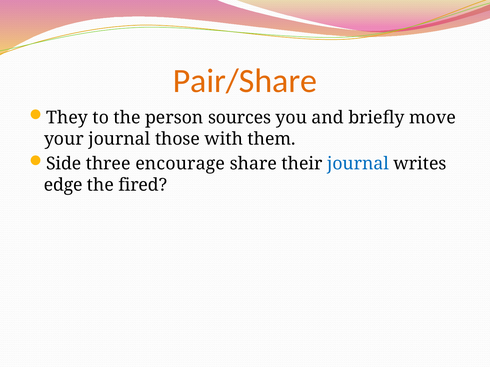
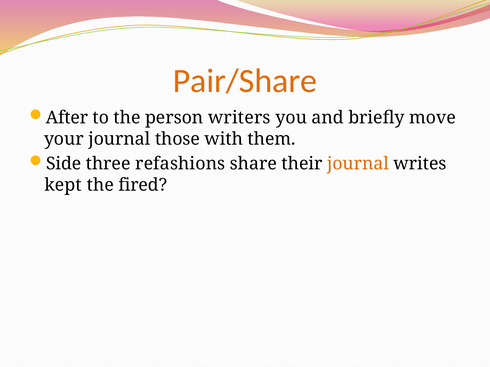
They: They -> After (67, 118)
sources: sources -> writers (239, 118)
encourage: encourage -> refashions (180, 164)
journal colour: blue -> orange (358, 164)
edge: edge -> kept (63, 185)
